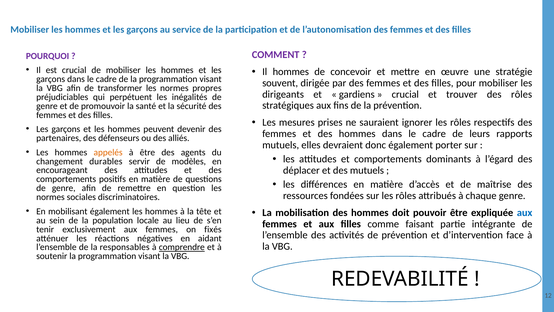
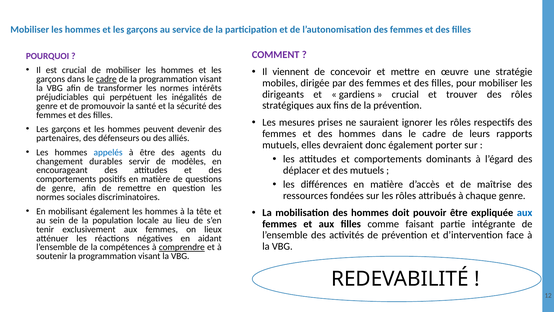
Il hommes: hommes -> viennent (291, 72)
cadre underline: none -> present (106, 79)
souvent: souvent -> mobiles (280, 83)
propres: propres -> intérêts (207, 88)
appelés colour: orange -> blue (108, 152)
fixés: fixés -> lieux (213, 229)
responsables: responsables -> compétences (125, 247)
